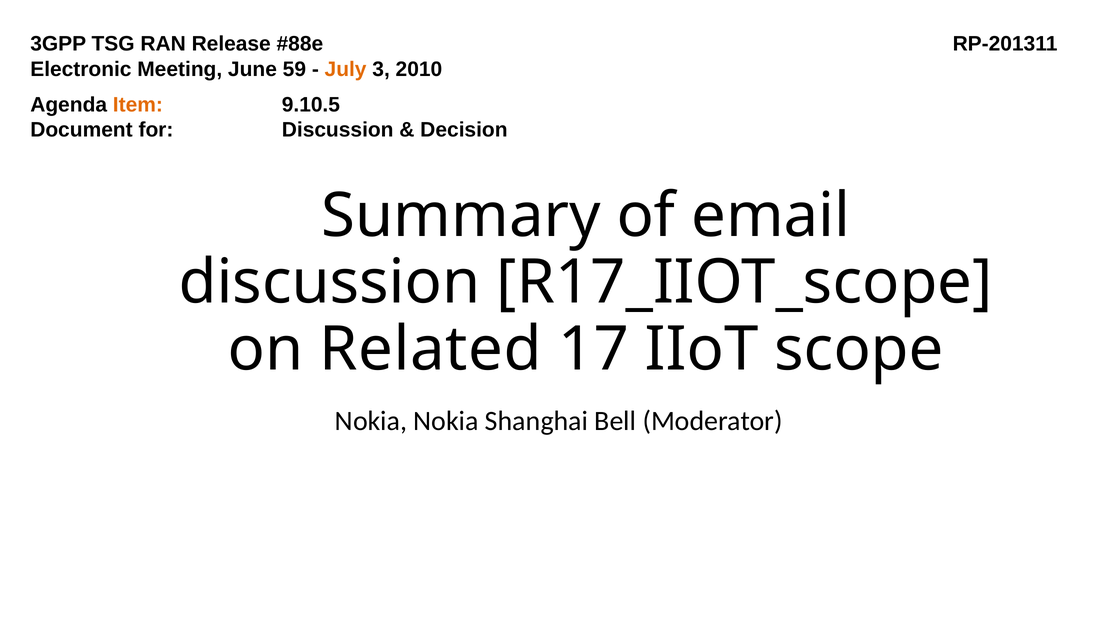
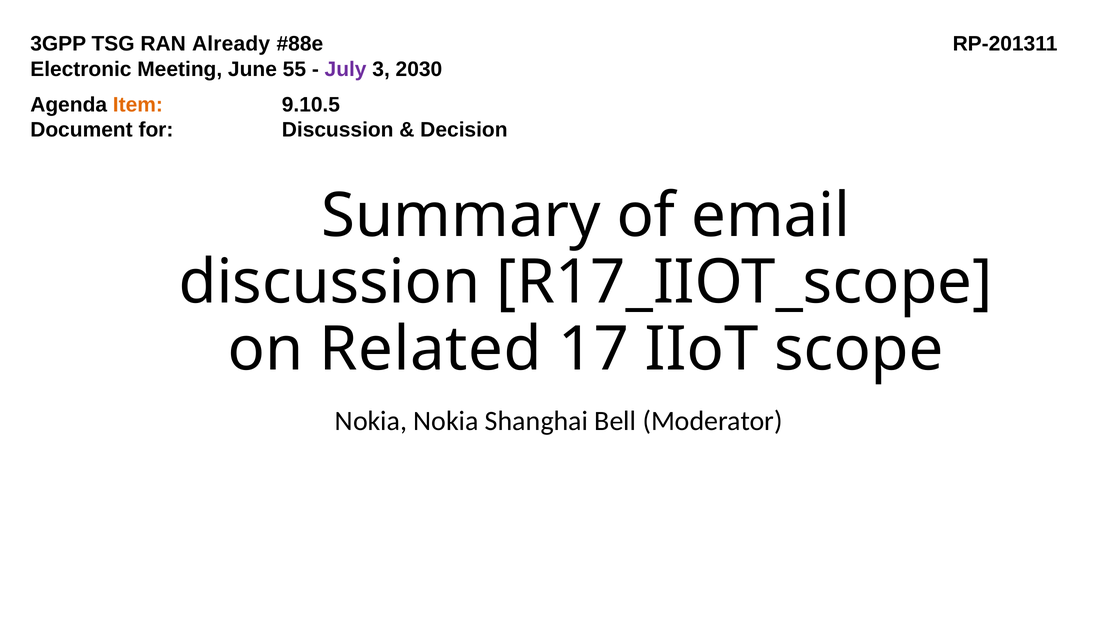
Release: Release -> Already (231, 44)
59: 59 -> 55 (294, 69)
July colour: orange -> purple (346, 69)
2010: 2010 -> 2030 (419, 69)
